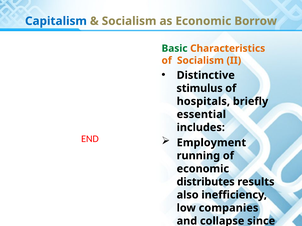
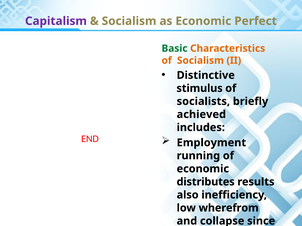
Capitalism colour: blue -> purple (56, 21)
Borrow: Borrow -> Perfect (256, 21)
hospitals: hospitals -> socialists (203, 102)
essential: essential -> achieved (201, 115)
companies: companies -> wherefrom (229, 208)
